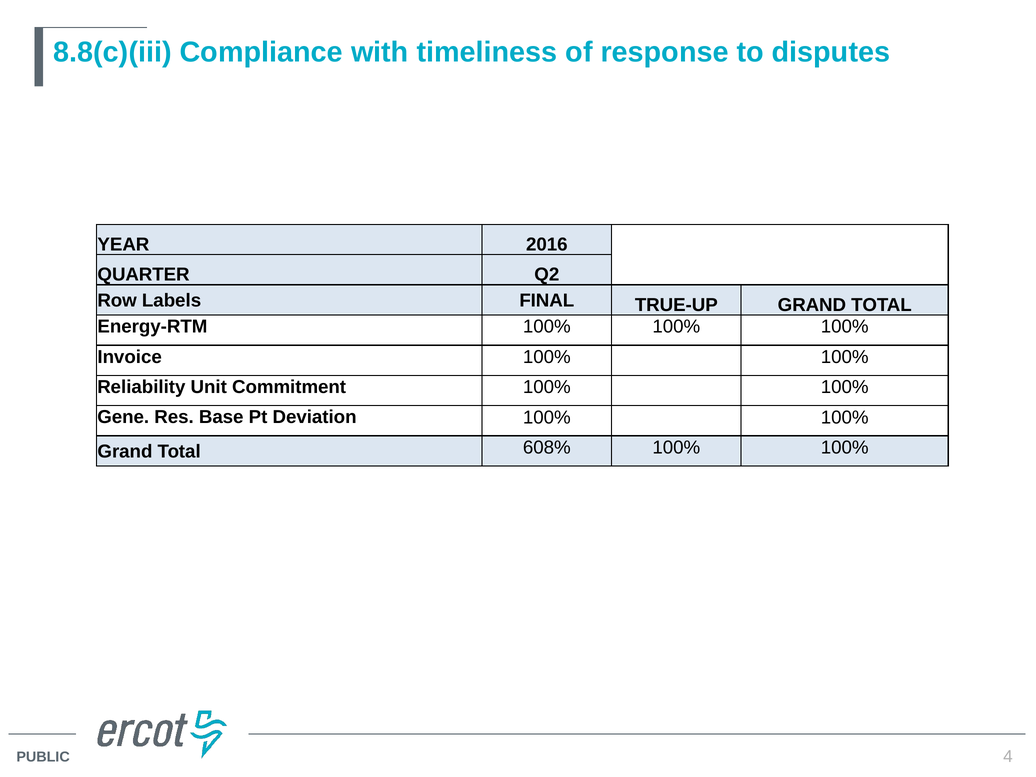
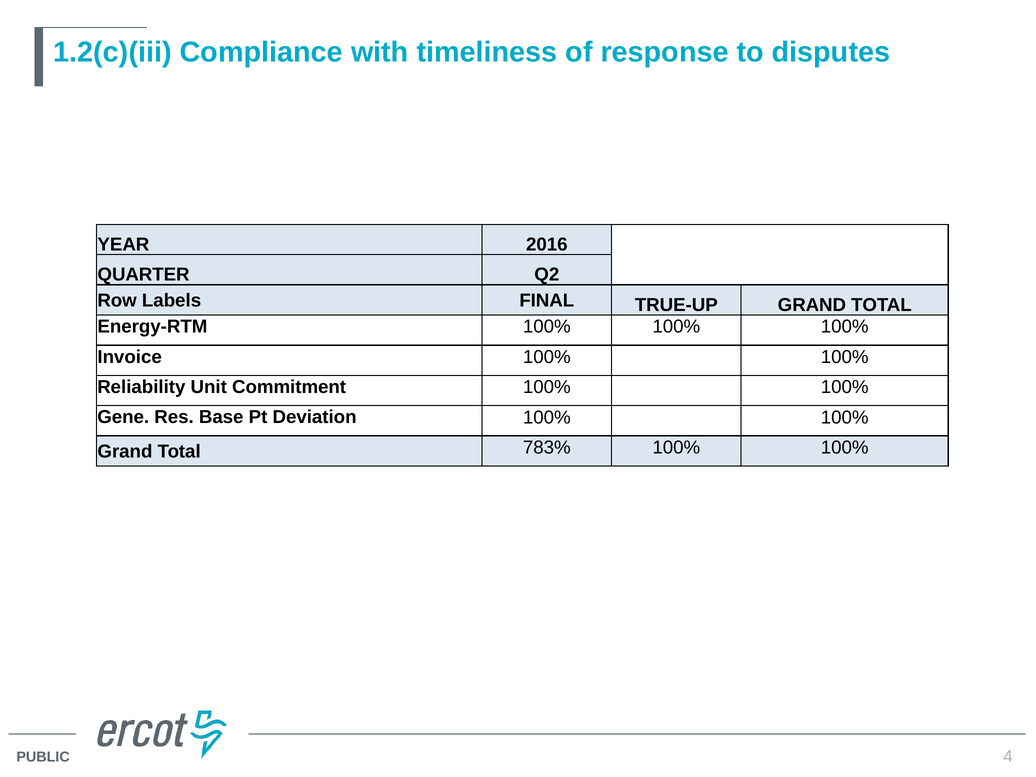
8.8(c)(iii: 8.8(c)(iii -> 1.2(c)(iii (113, 52)
608%: 608% -> 783% (547, 448)
